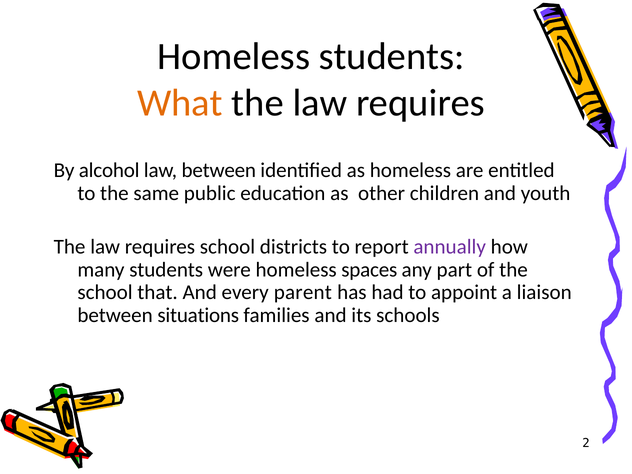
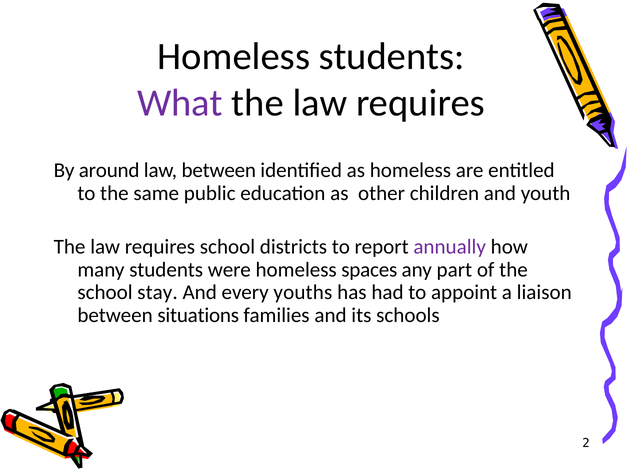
What colour: orange -> purple (180, 103)
alcohol: alcohol -> around (109, 170)
that: that -> stay (158, 292)
parent: parent -> youths (303, 292)
